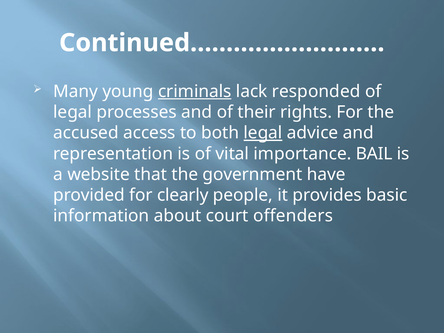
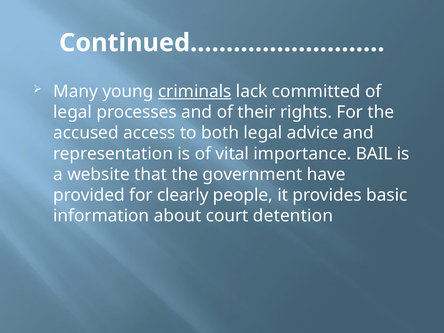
responded: responded -> committed (316, 91)
legal underline: present -> none (263, 133)
offenders: offenders -> detention (293, 216)
